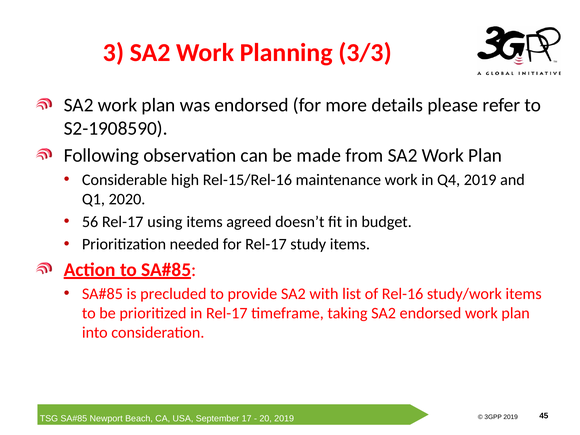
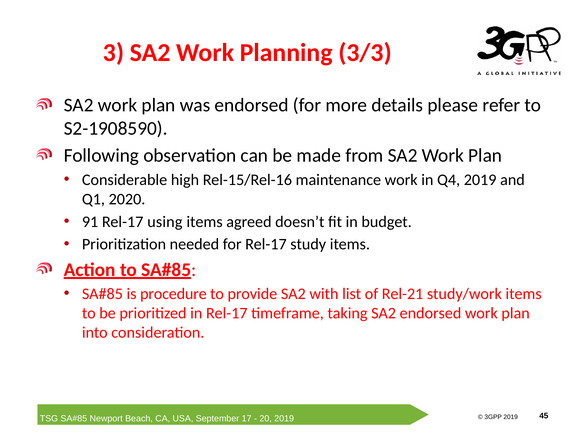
56: 56 -> 91 (90, 222)
precluded: precluded -> procedure (173, 294)
Rel-16: Rel-16 -> Rel-21 (403, 294)
